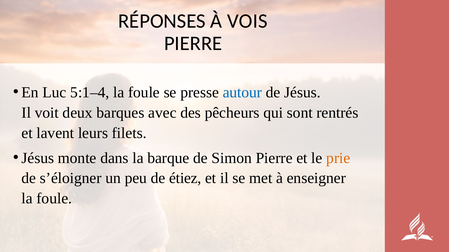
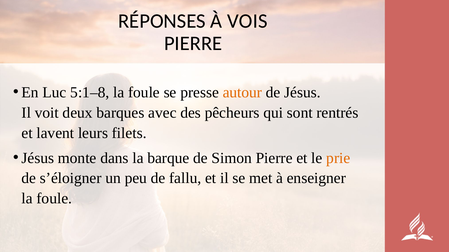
5:1–4: 5:1–4 -> 5:1–8 (90, 93)
autour colour: blue -> orange (242, 93)
étiez: étiez -> fallu (185, 179)
